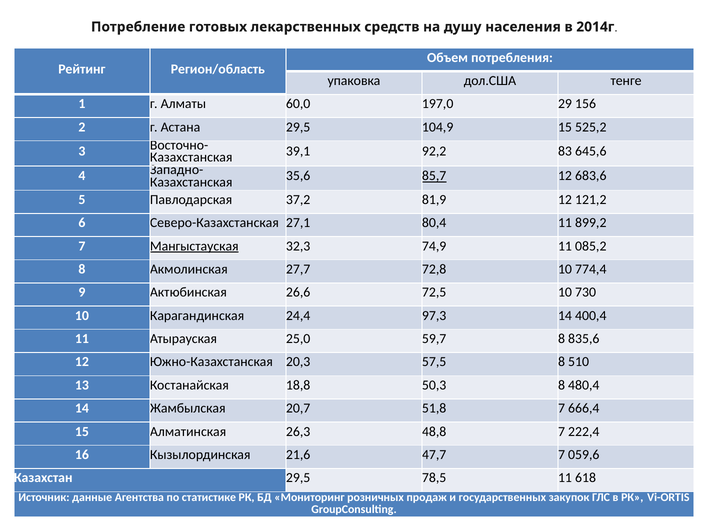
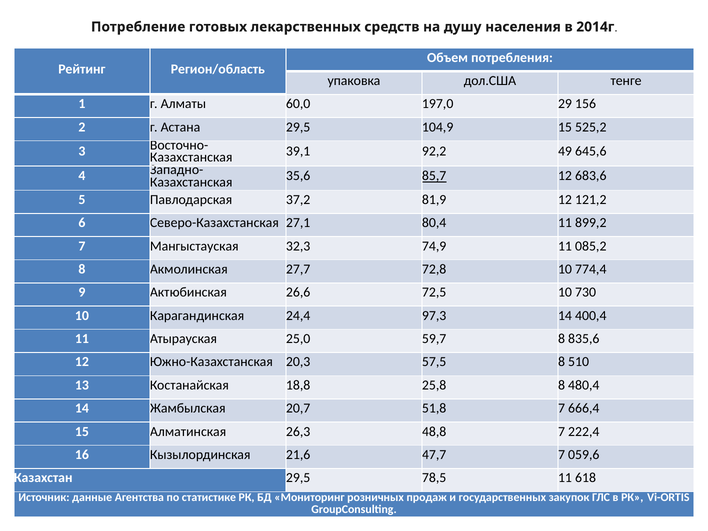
83: 83 -> 49 (565, 151)
Мангыстауская underline: present -> none (194, 246)
50,3: 50,3 -> 25,8 (434, 385)
